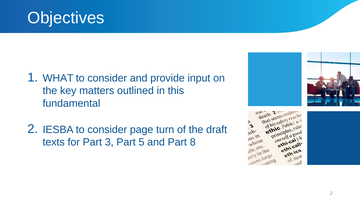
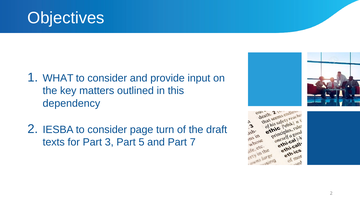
fundamental: fundamental -> dependency (71, 103)
8: 8 -> 7 (193, 142)
